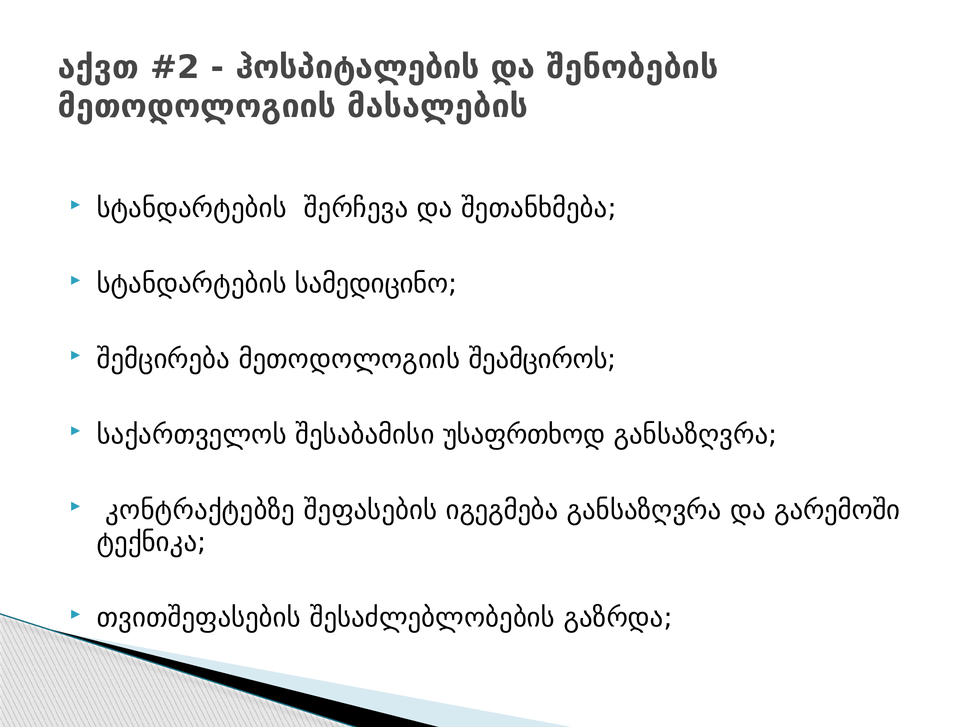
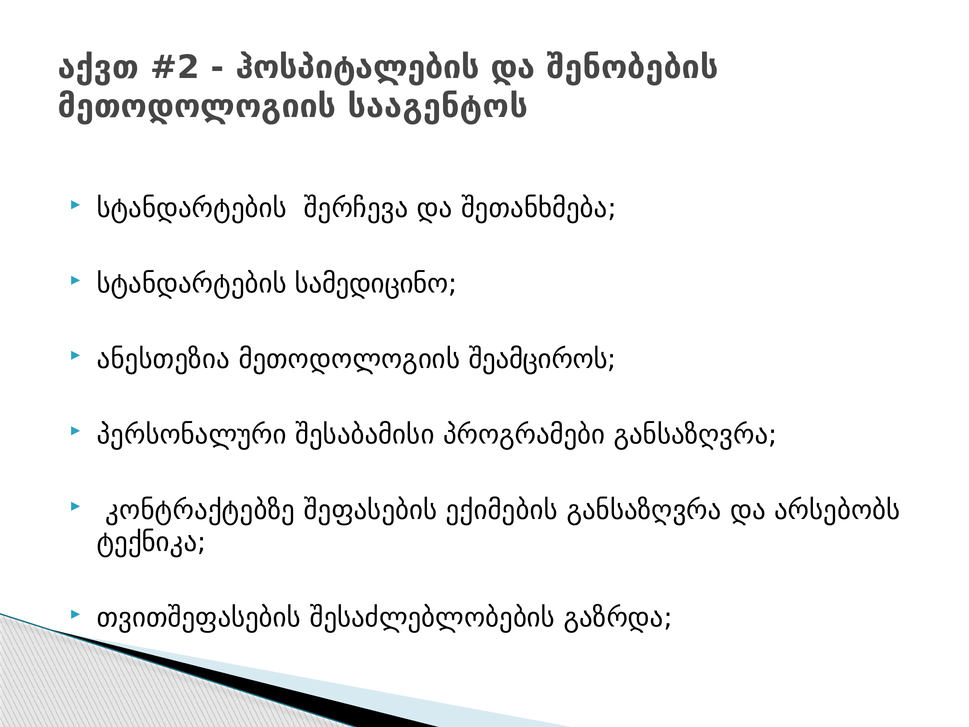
მასალების: მასალების -> სააგენტოს (438, 106)
შემცირება: შემცირება -> ანესთეზია (163, 359)
საქართველოს: საქართველოს -> პერსონალური (192, 435)
უსაფრთხოდ: უსაფრთხოდ -> პროგრამები (524, 435)
იგეგმება: იგეგმება -> ექიმების (502, 510)
გარემოში: გარემოში -> არსებობს (837, 510)
